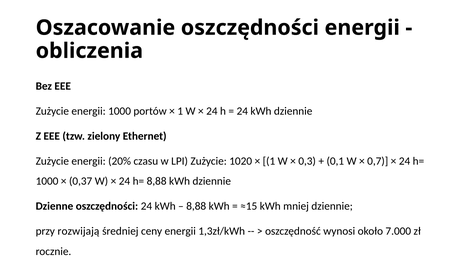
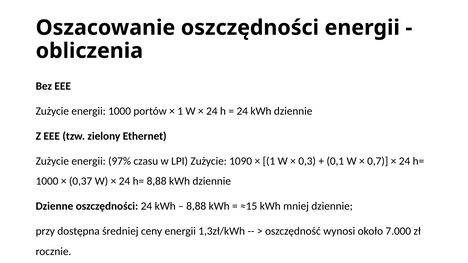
20%: 20% -> 97% (120, 161)
1020: 1020 -> 1090 (241, 161)
rozwijają: rozwijają -> dostępna (79, 231)
